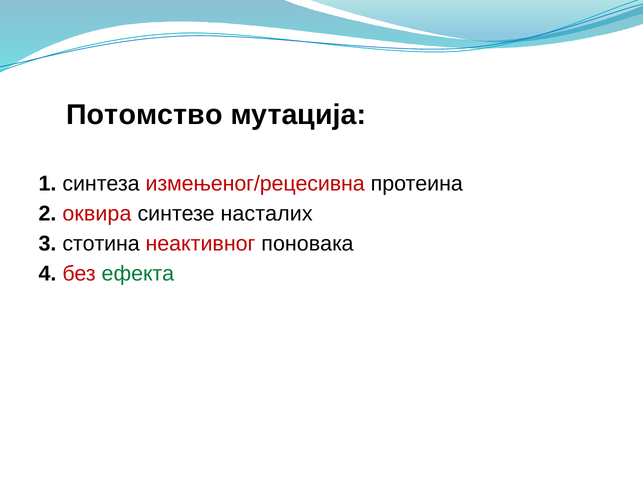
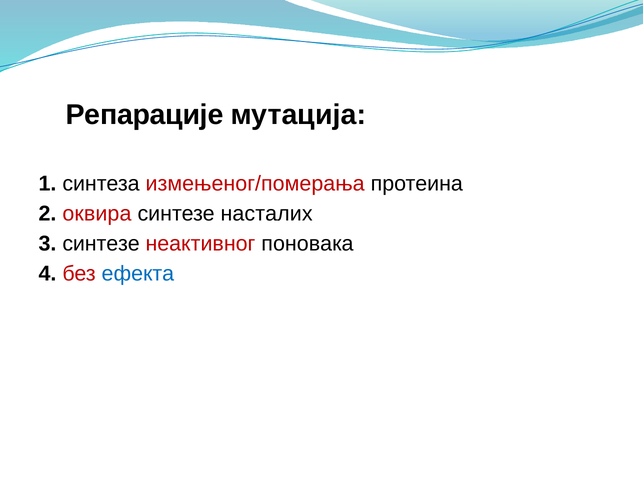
Потомство: Потомство -> Репарације (145, 115)
измењеног/рецесивна: измењеног/рецесивна -> измењеног/померања (255, 184)
3 стотина: стотина -> синтезе (101, 244)
ефекта colour: green -> blue (138, 274)
